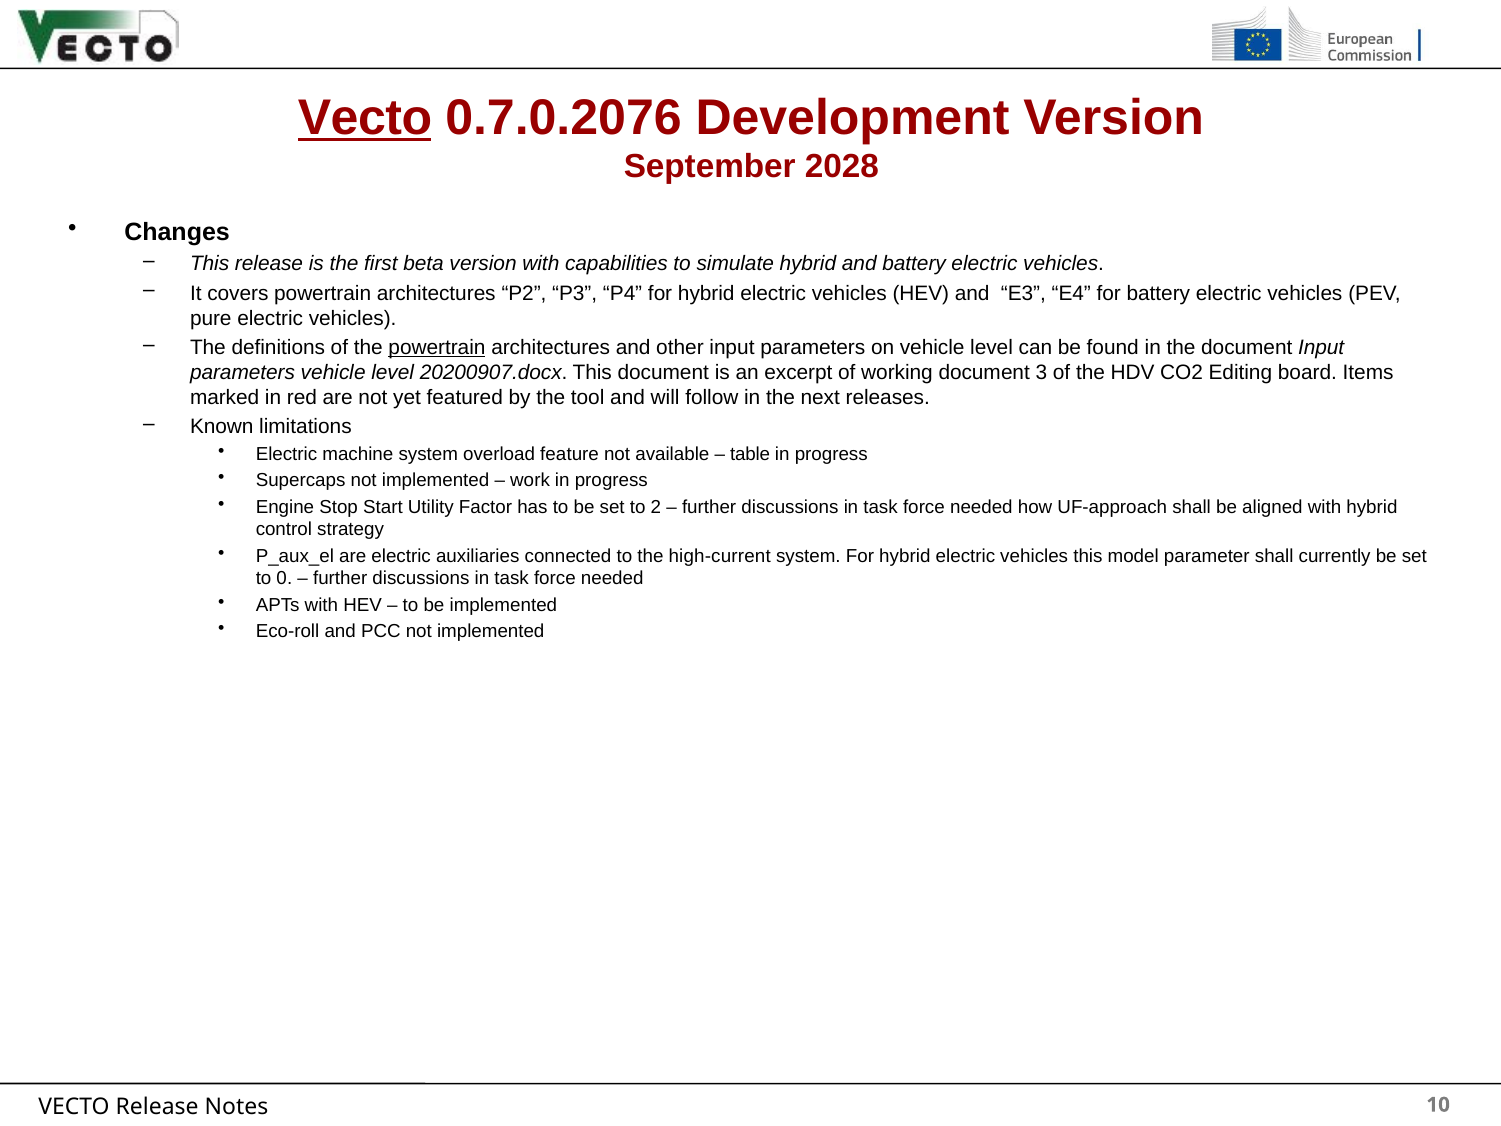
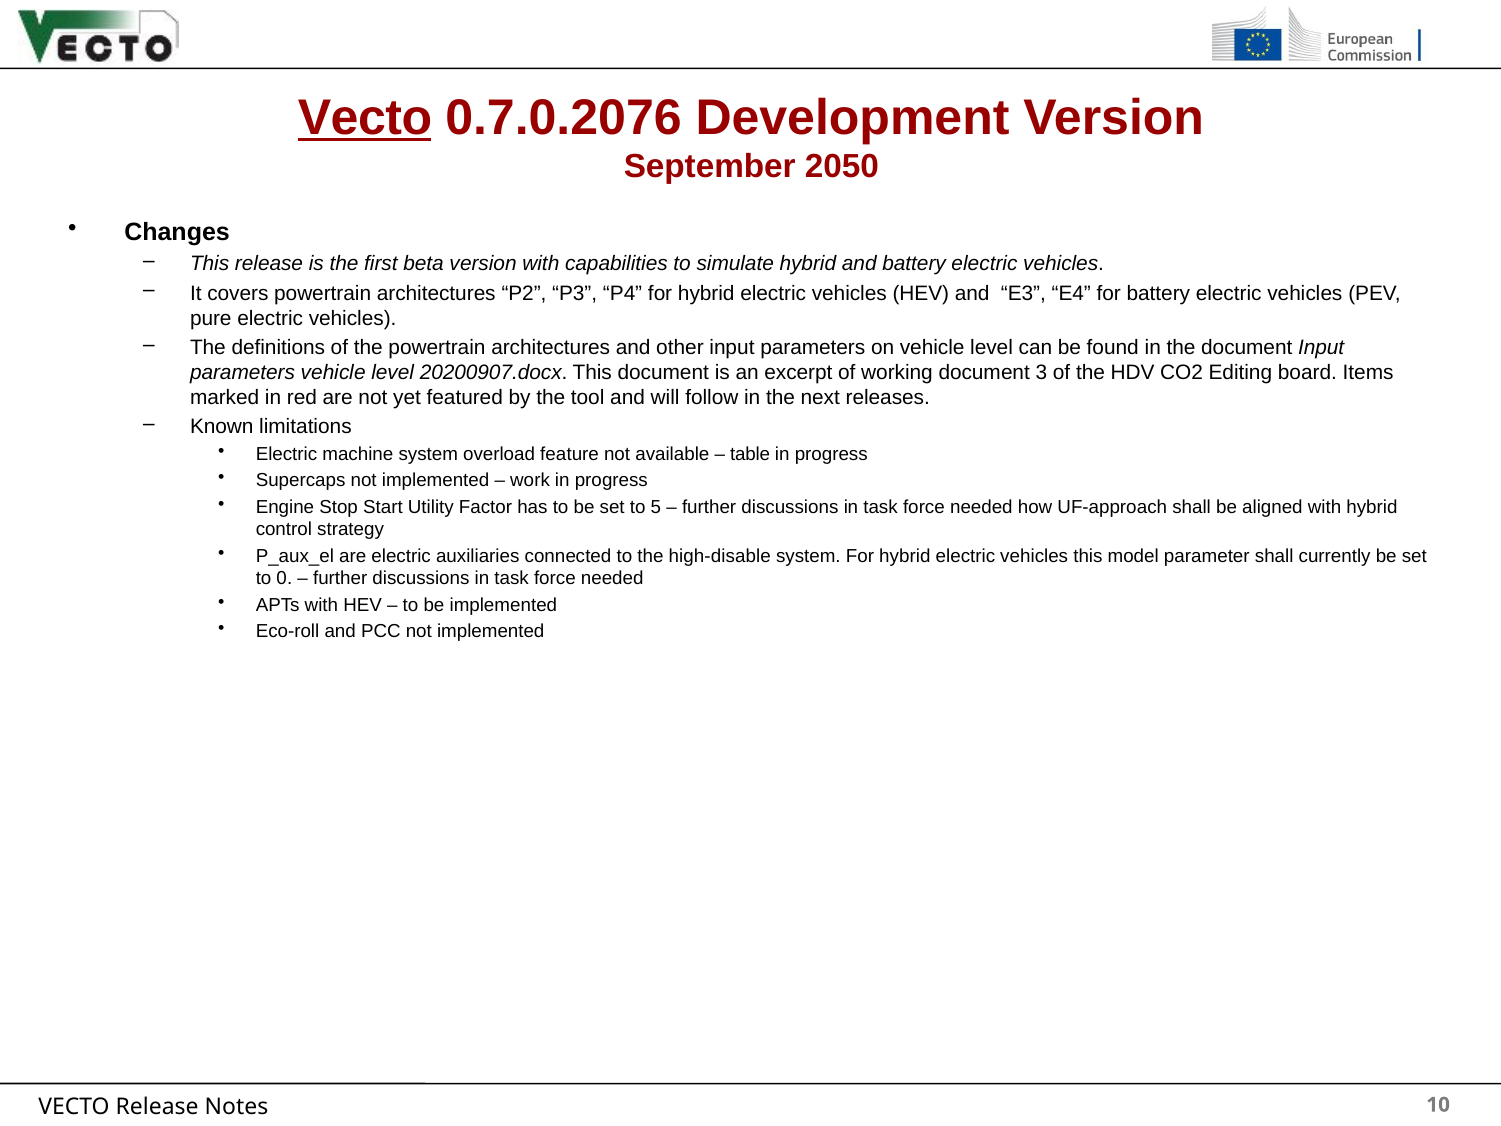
2028: 2028 -> 2050 (842, 166)
powertrain underline: present -> none (437, 348)
2: 2 -> 5 (656, 507)
high-current: high-current -> high-disable (720, 556)
